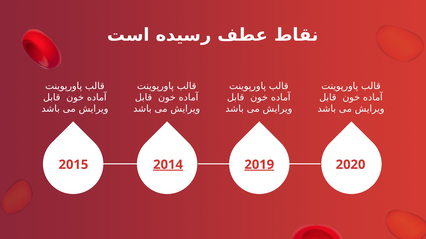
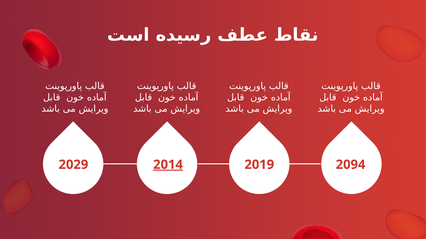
2015: 2015 -> 2029 (73, 165)
2019 underline: present -> none (259, 165)
2020: 2020 -> 2094 (351, 165)
